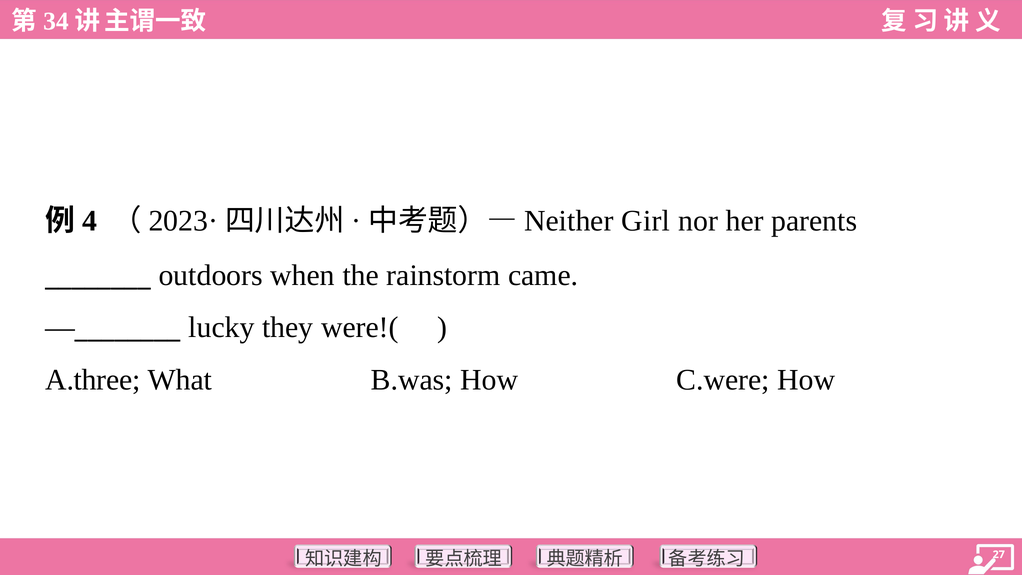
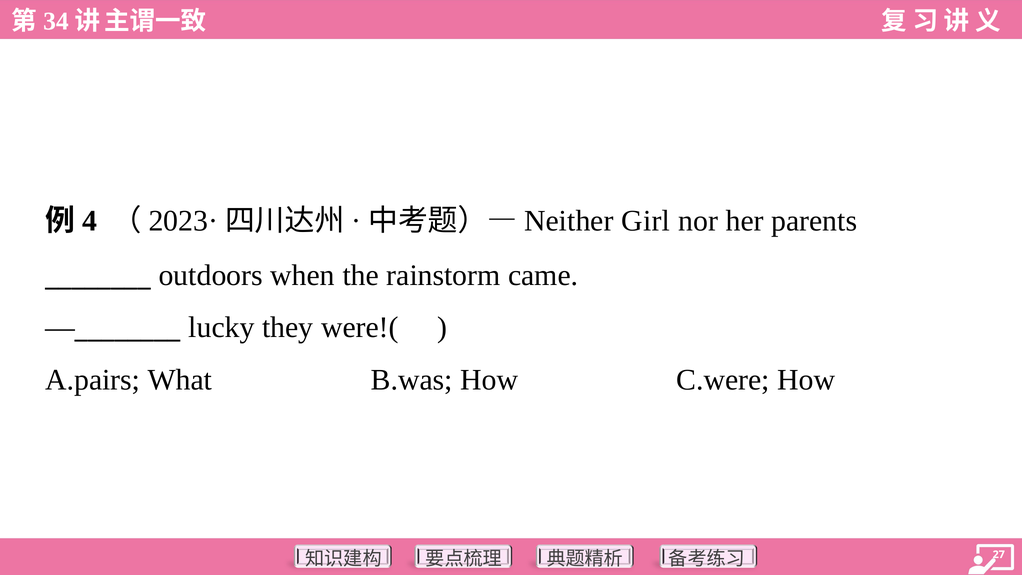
A.three: A.three -> A.pairs (93, 380)
